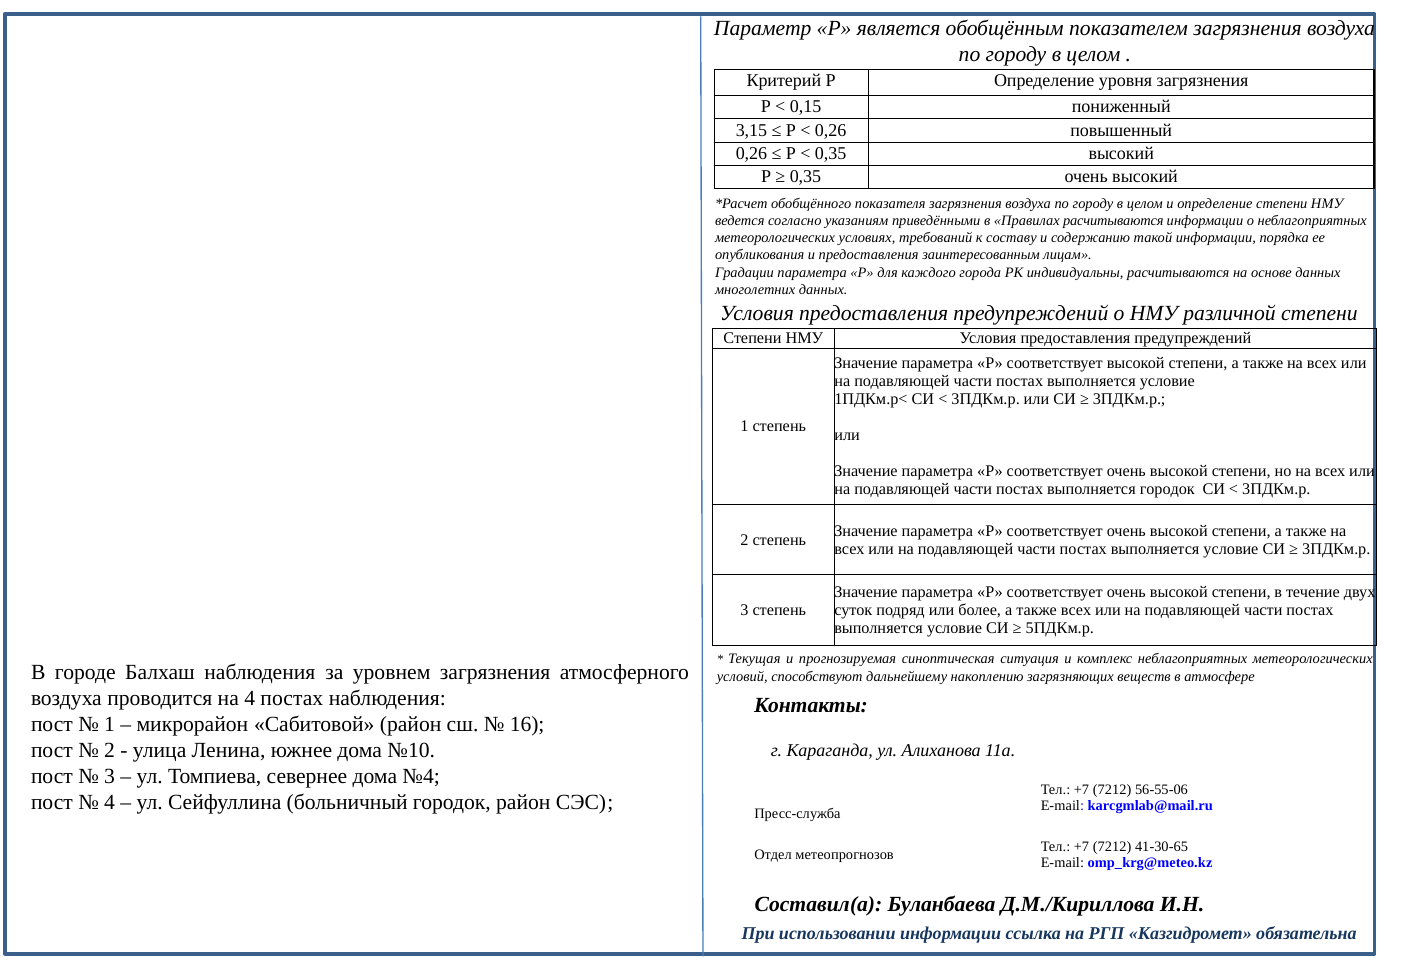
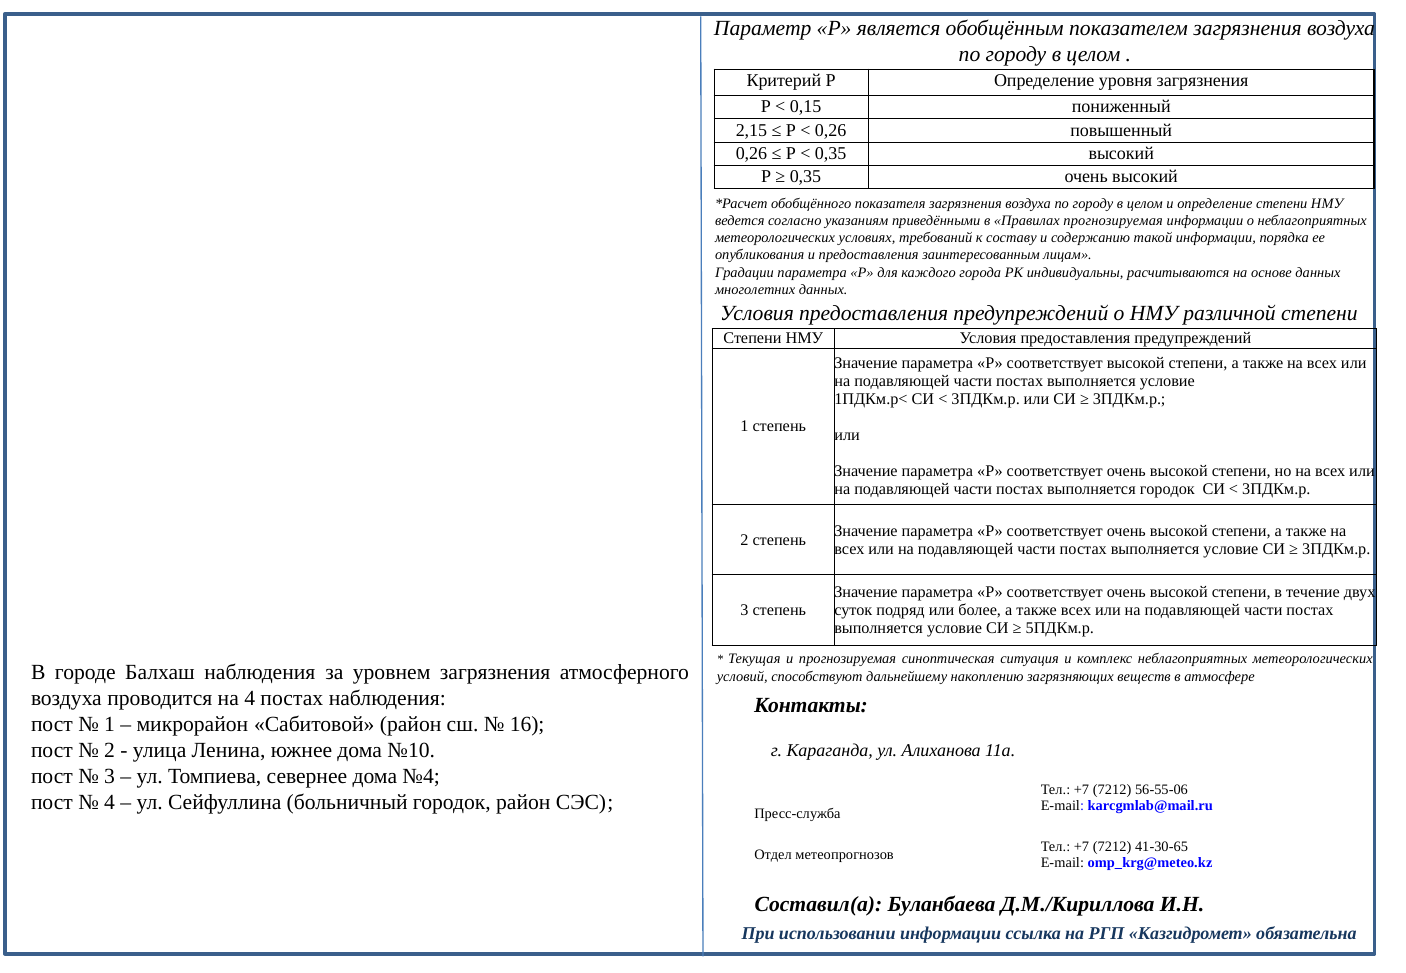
3,15: 3,15 -> 2,15 (751, 130)
Правилах расчитываются: расчитываются -> прогнозируемая (1113, 221)
